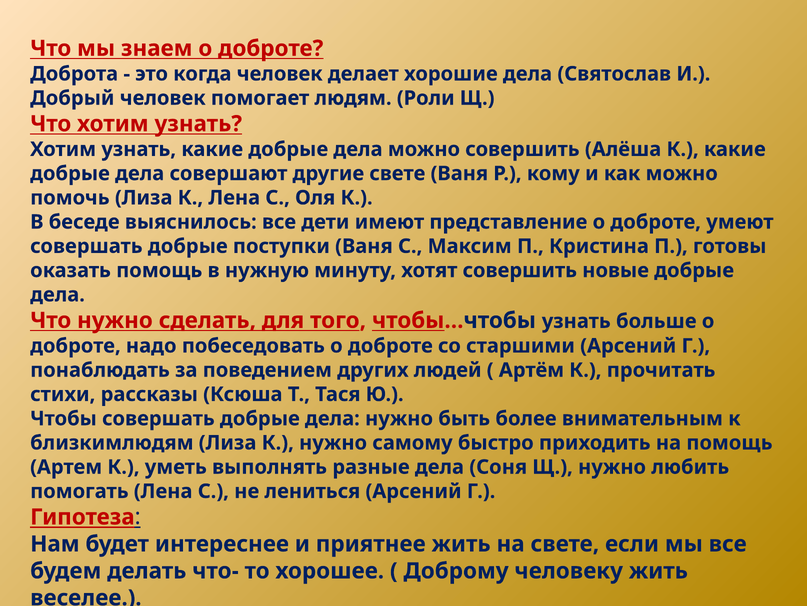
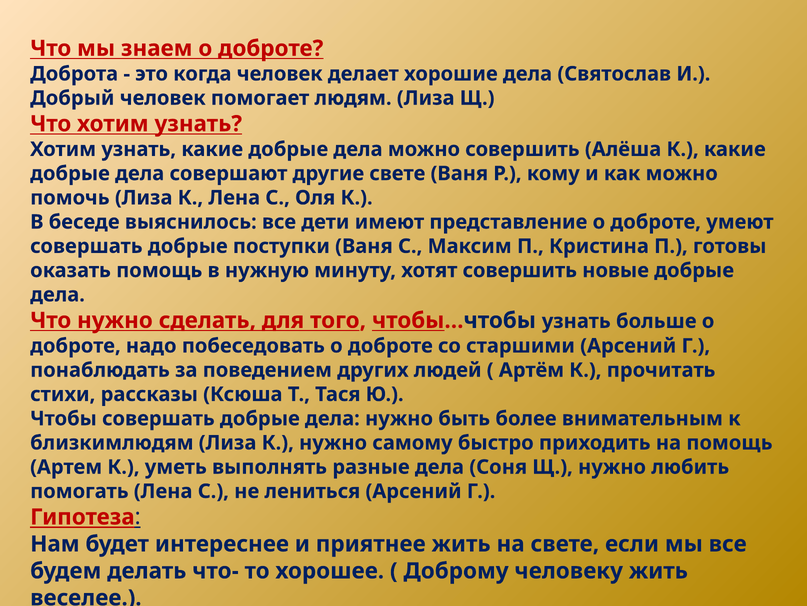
людям Роли: Роли -> Лиза (426, 98)
